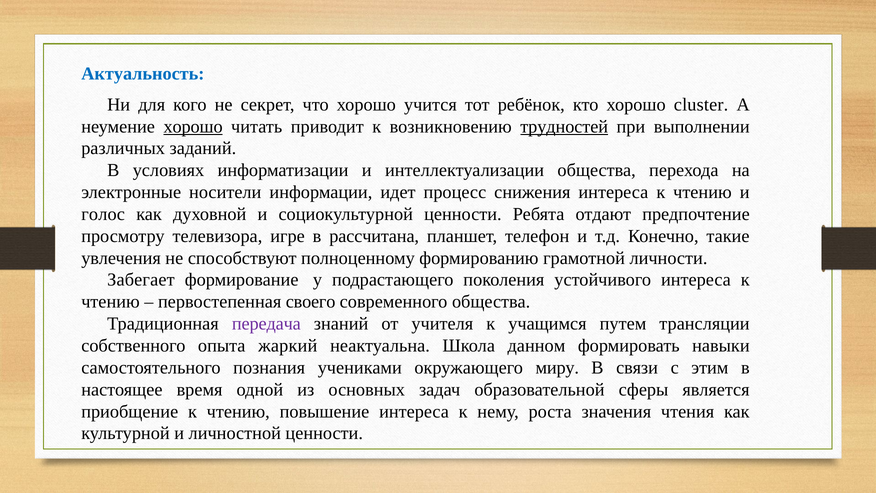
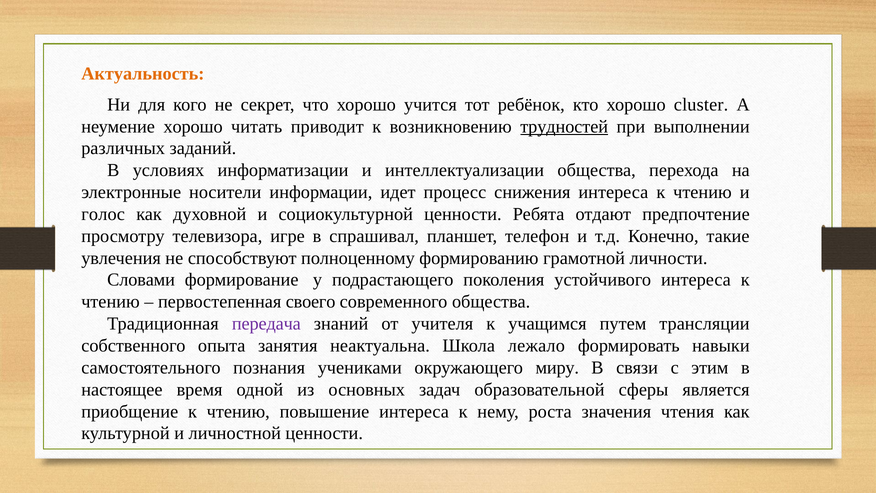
Актуальность colour: blue -> orange (143, 74)
хорошо underline: present -> none (193, 126)
рассчитана: рассчитана -> спрашивал (374, 236)
Забегает: Забегает -> Словами (141, 280)
жаркий: жаркий -> занятия (288, 346)
данном: данном -> лежало (536, 346)
